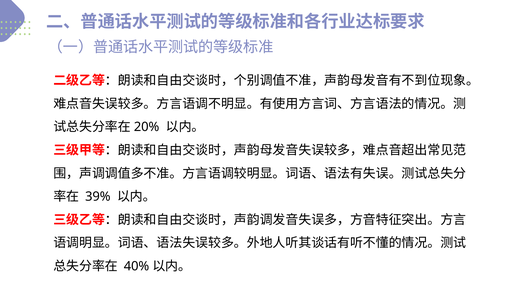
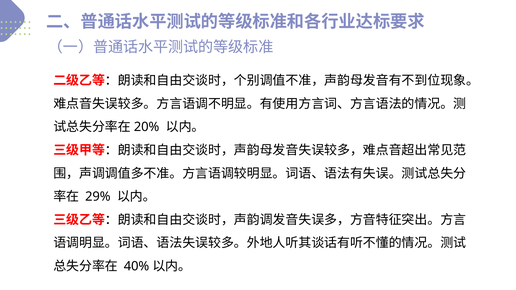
39%: 39% -> 29% (98, 197)
